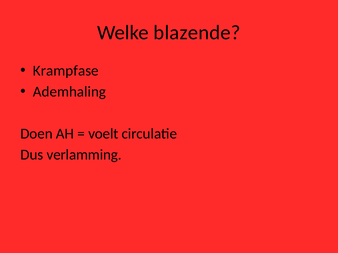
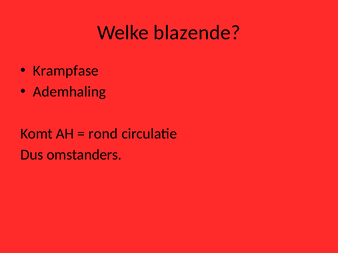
Doen: Doen -> Komt (36, 134)
voelt: voelt -> rond (103, 134)
verlamming: verlamming -> omstanders (84, 155)
